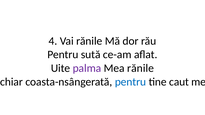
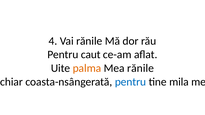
sută: sută -> caut (91, 55)
palma colour: purple -> orange (87, 68)
caut: caut -> mila (179, 82)
